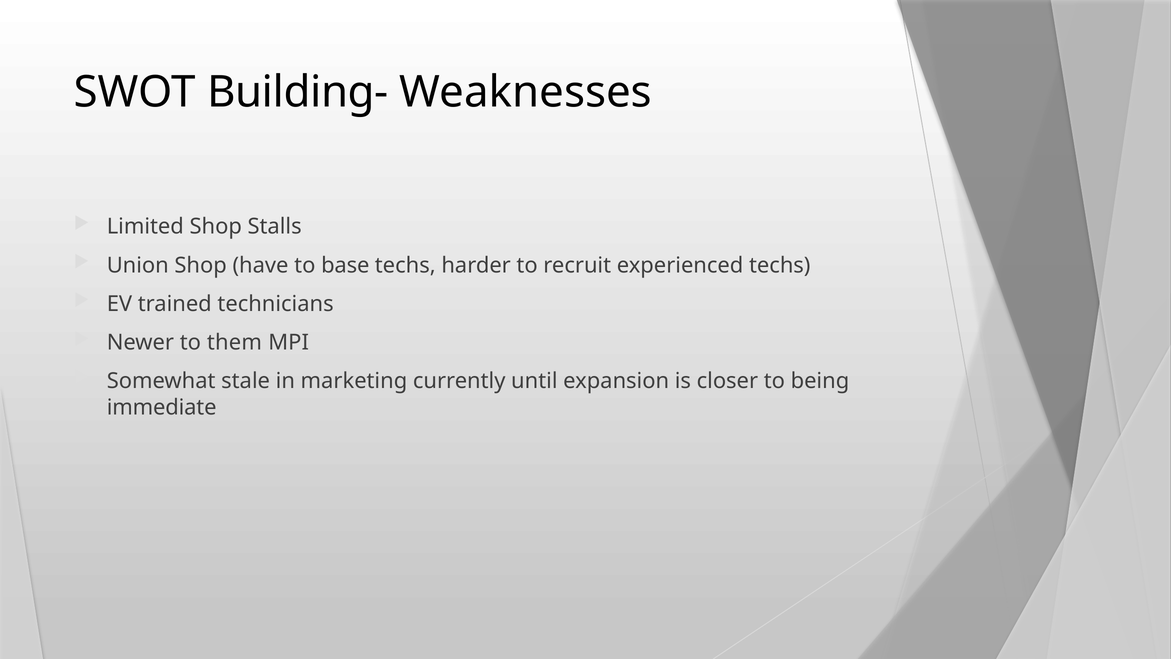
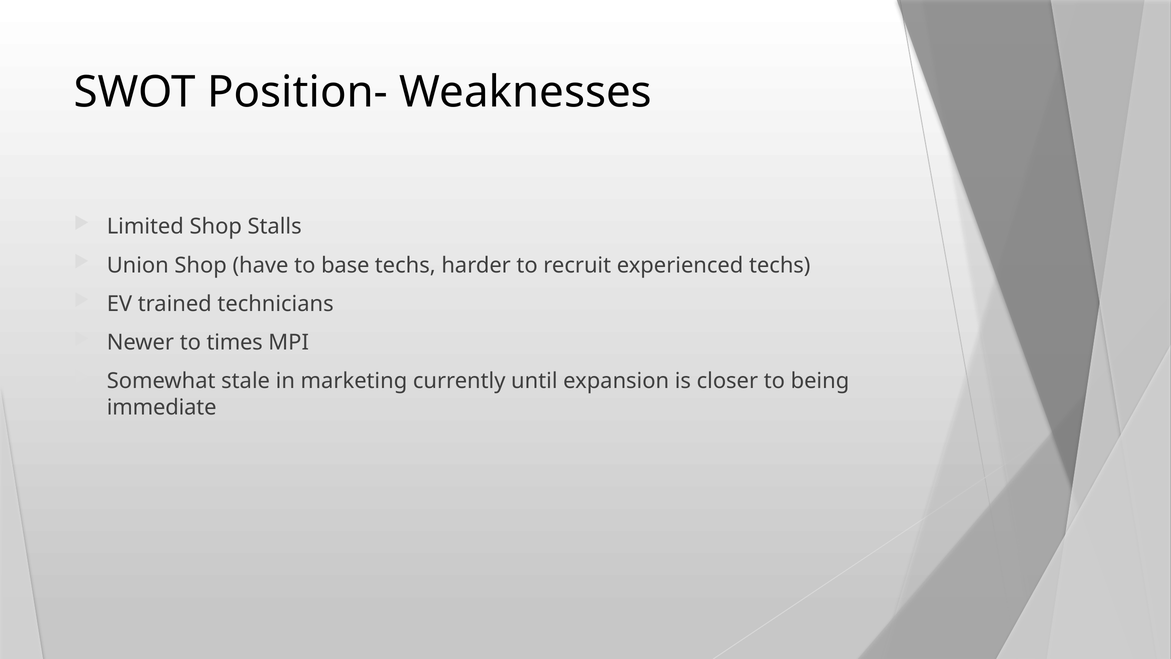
Building-: Building- -> Position- (297, 92)
them: them -> times (235, 342)
